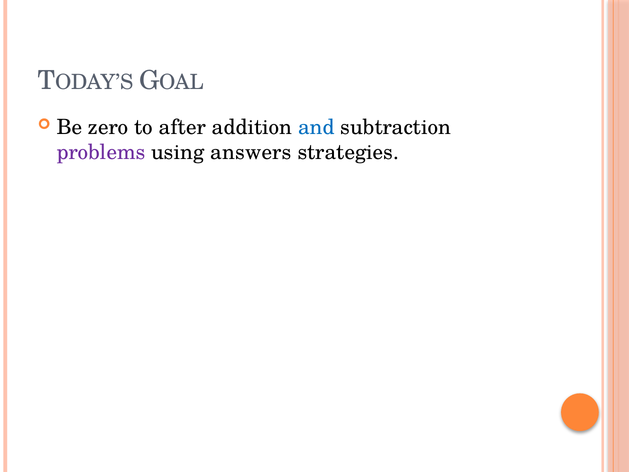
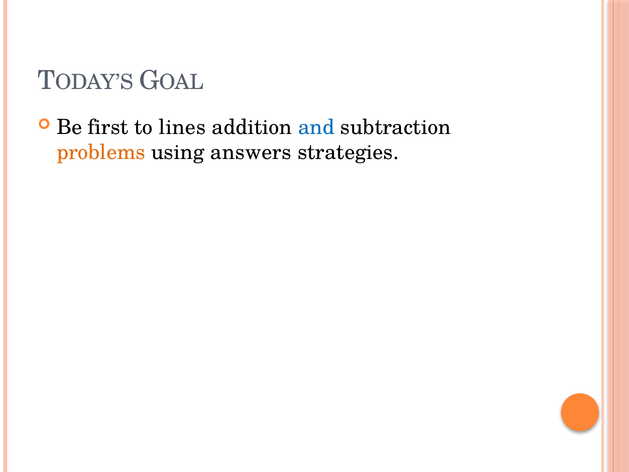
zero: zero -> first (108, 127)
after: after -> lines (182, 127)
problems colour: purple -> orange (101, 152)
